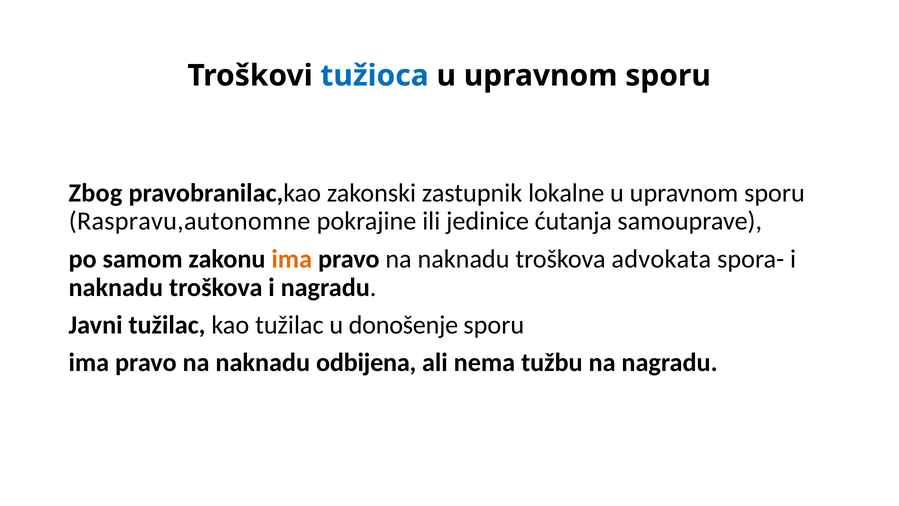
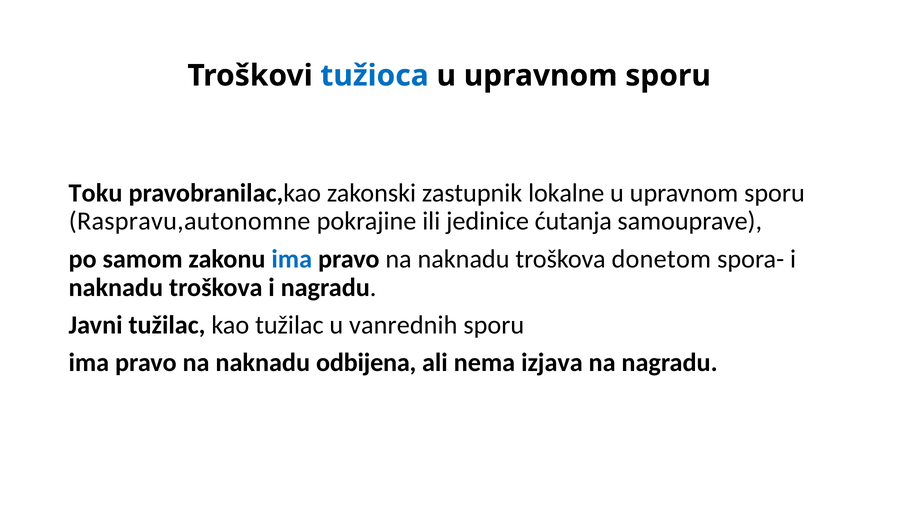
Zbog: Zbog -> Toku (96, 193)
ima colour: orange -> blue (292, 259)
advokata: advokata -> donetom (661, 259)
donošenje: donošenje -> vanrednih (403, 325)
tužbu: tužbu -> izjava (552, 363)
